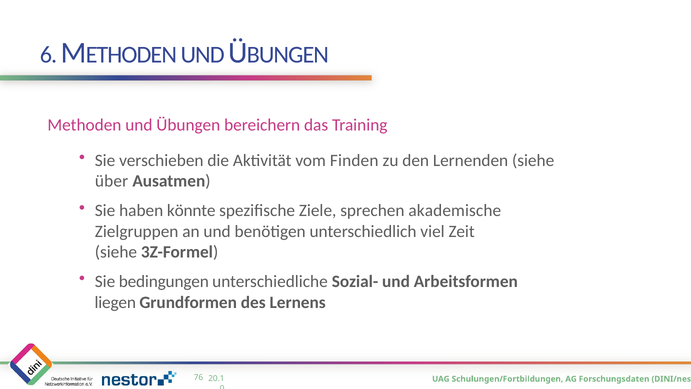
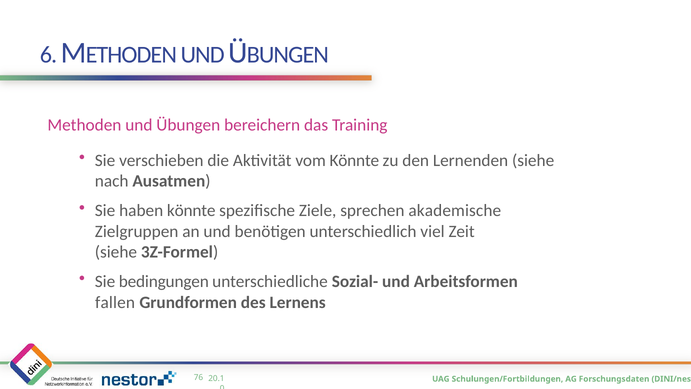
vom Finden: Finden -> Könnte (354, 160)
über: über -> nach (112, 181)
liegen: liegen -> fallen (115, 302)
